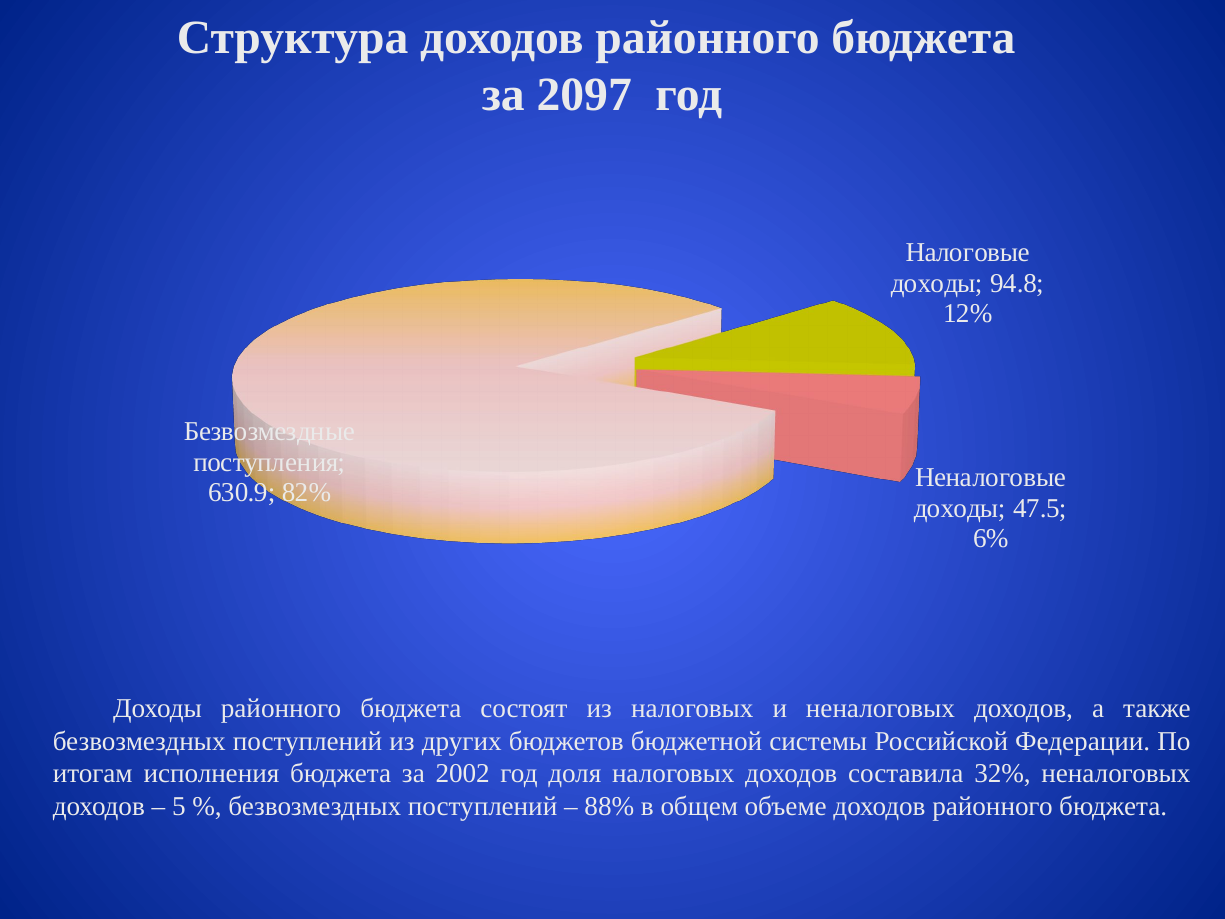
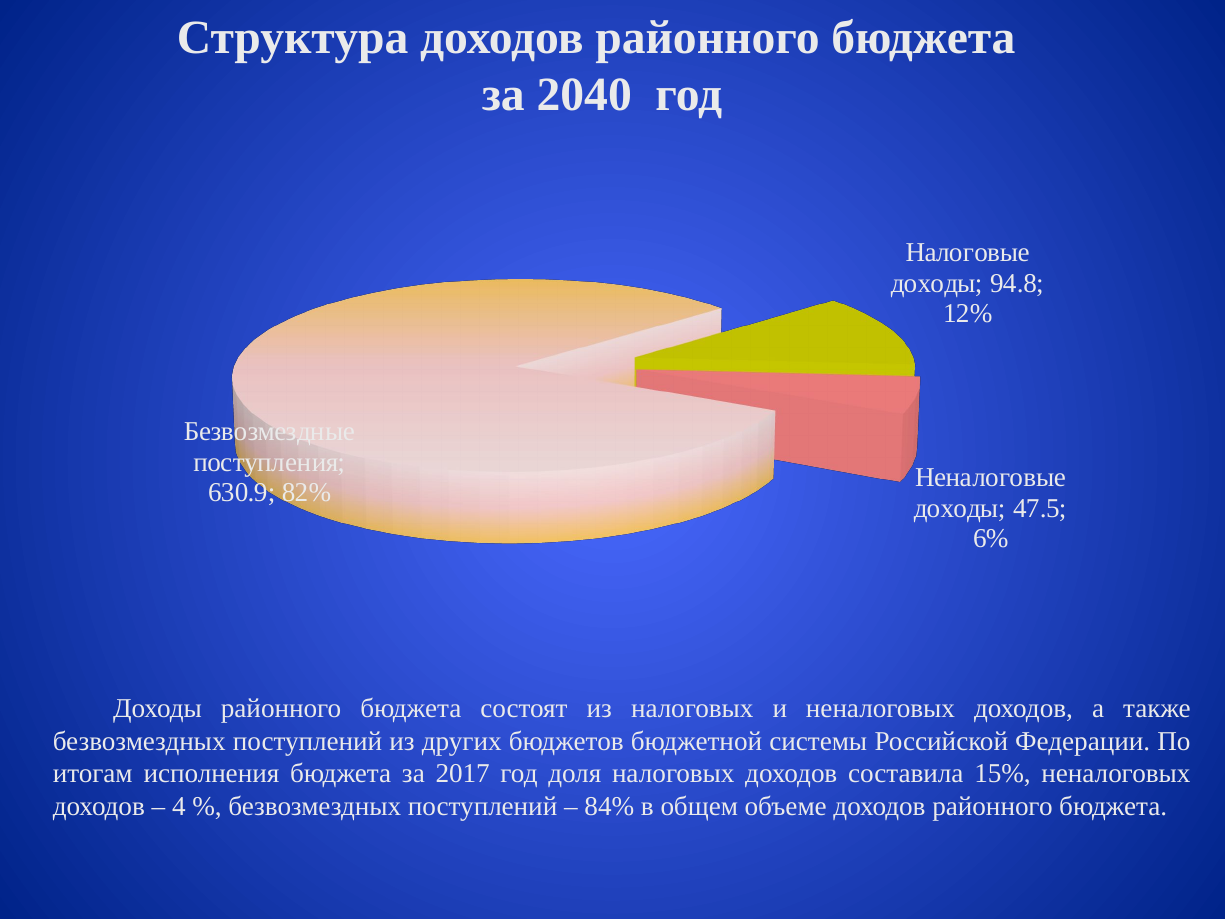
2097: 2097 -> 2040 (584, 95)
2002: 2002 -> 2017 (463, 773)
32%: 32% -> 15% (1003, 773)
5: 5 -> 4 (179, 806)
88%: 88% -> 84% (609, 806)
